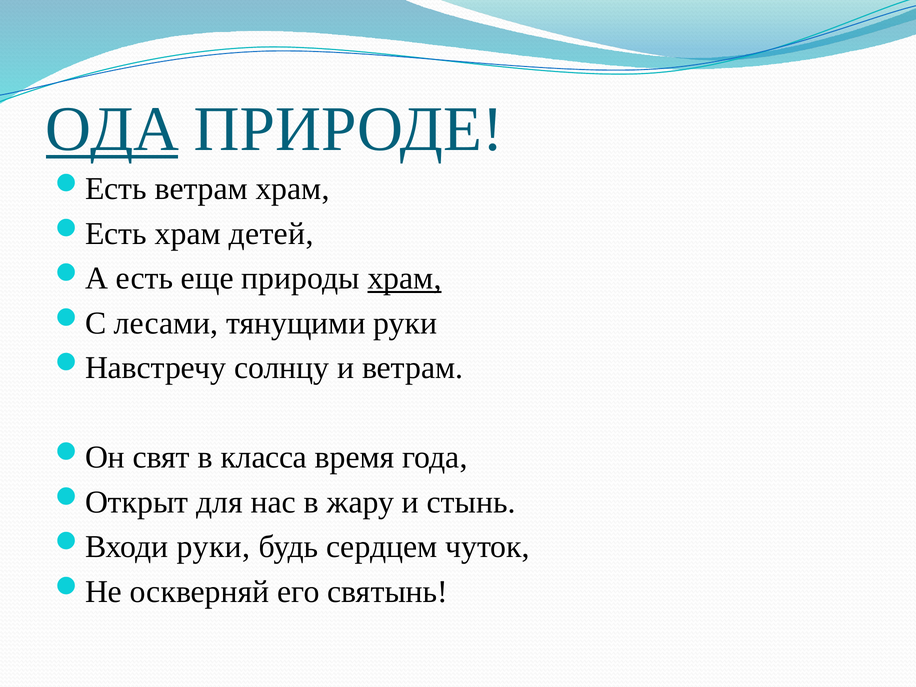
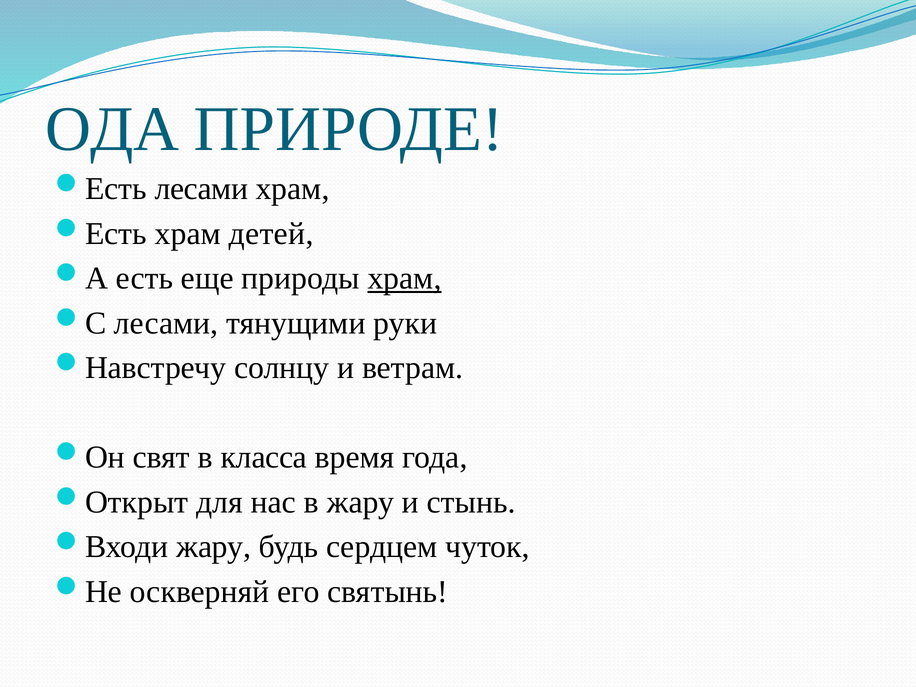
ОДА underline: present -> none (112, 129)
ветрам: ветрам -> лесами (201, 189)
руки: руки -> жару (214, 547)
